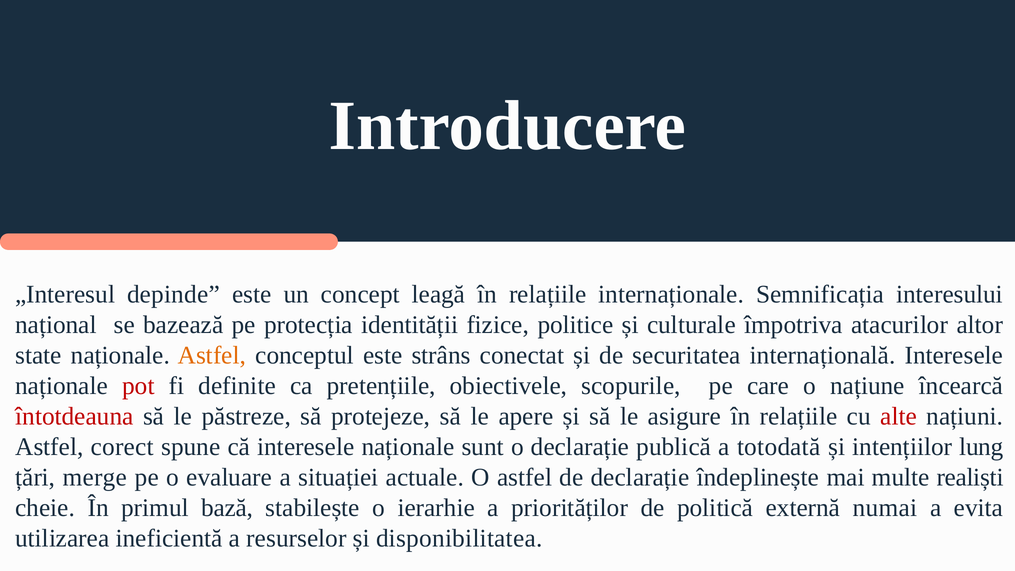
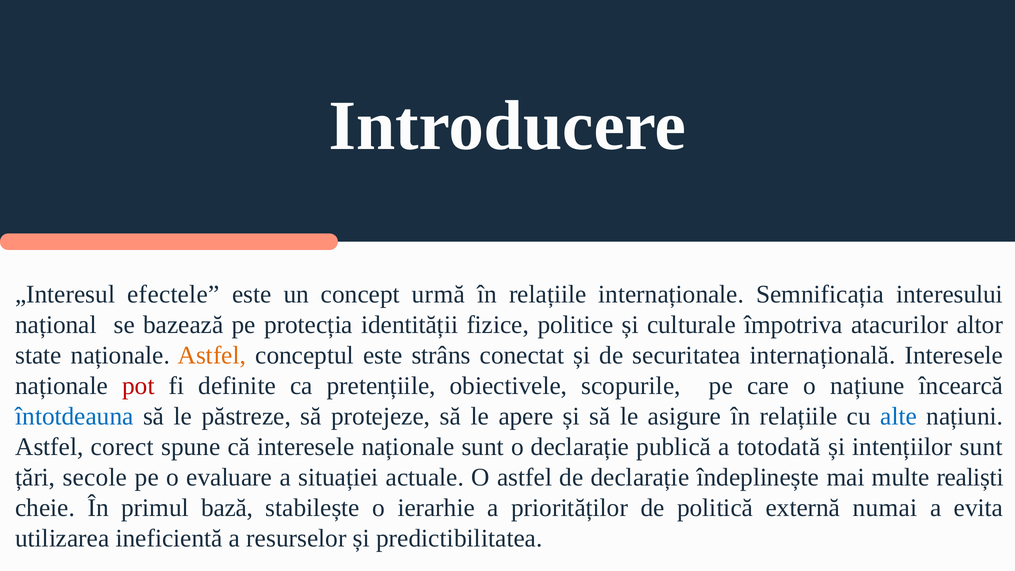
depinde: depinde -> efectele (173, 294)
leagă: leagă -> urmă (438, 294)
întotdeauna colour: red -> blue (74, 416)
alte colour: red -> blue (899, 416)
intențiilor lung: lung -> sunt (981, 447)
merge: merge -> secole (95, 477)
disponibilitatea: disponibilitatea -> predictibilitatea (459, 538)
